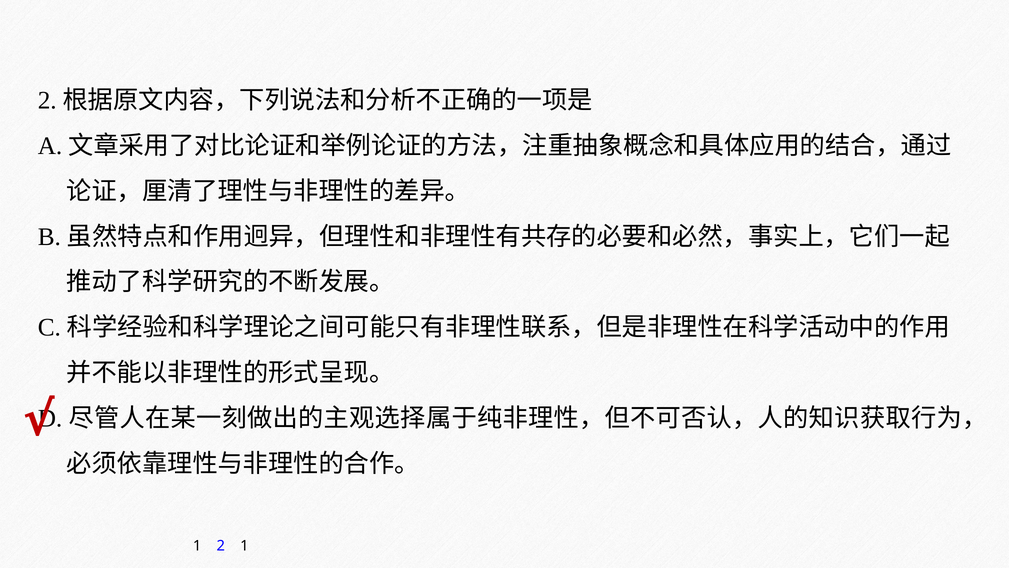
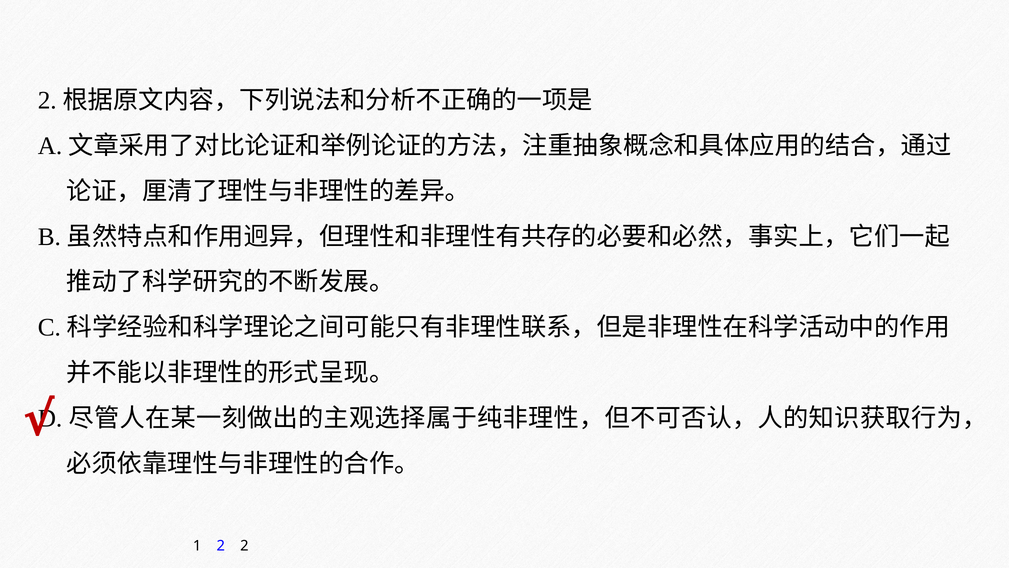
2 1: 1 -> 2 (244, 546)
